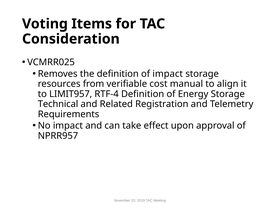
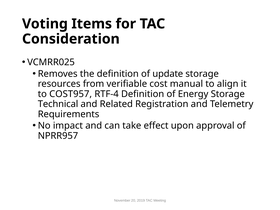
of impact: impact -> update (168, 74)
LIMIT957: LIMIT957 -> COST957 (71, 94)
